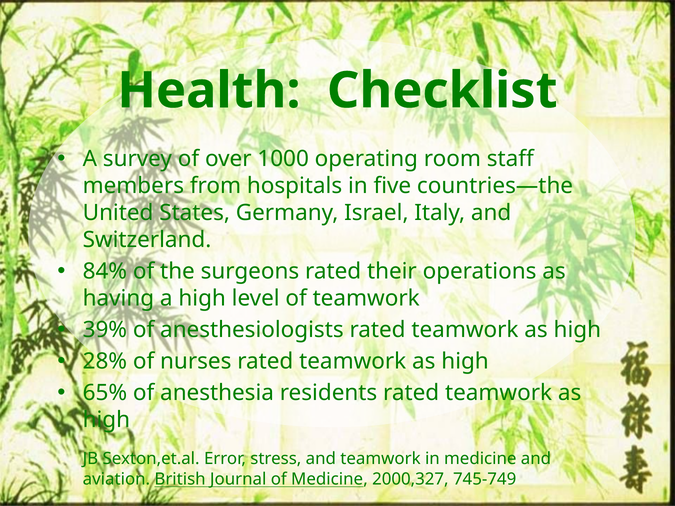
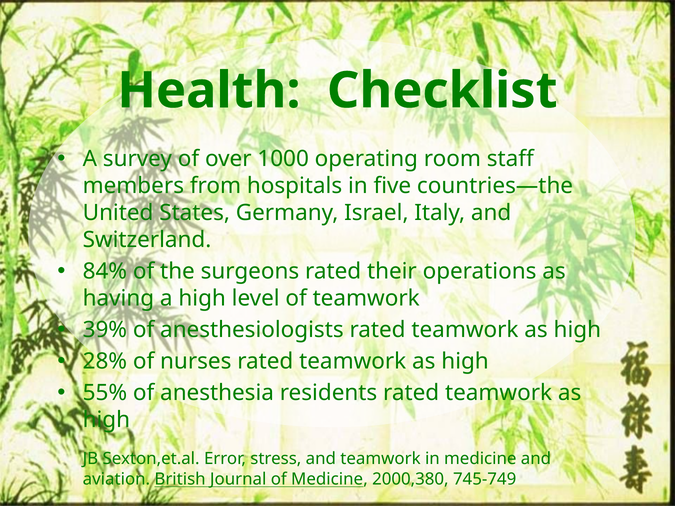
65%: 65% -> 55% (105, 393)
2000,327: 2000,327 -> 2000,380 (410, 479)
